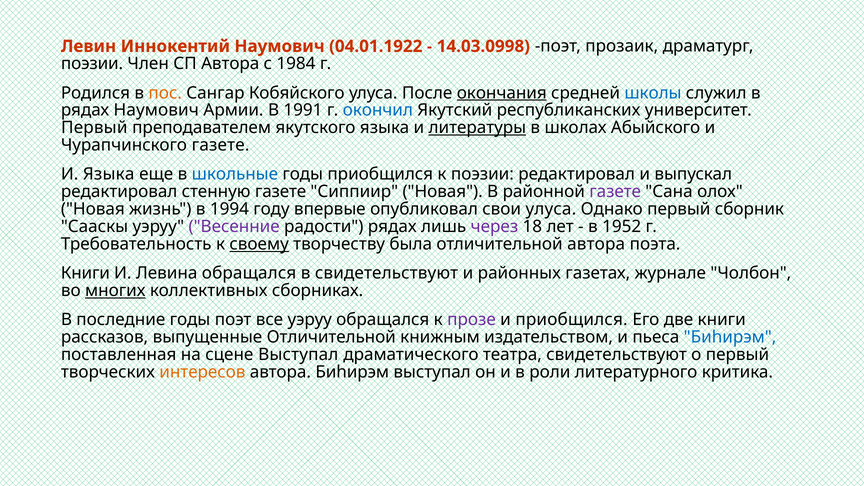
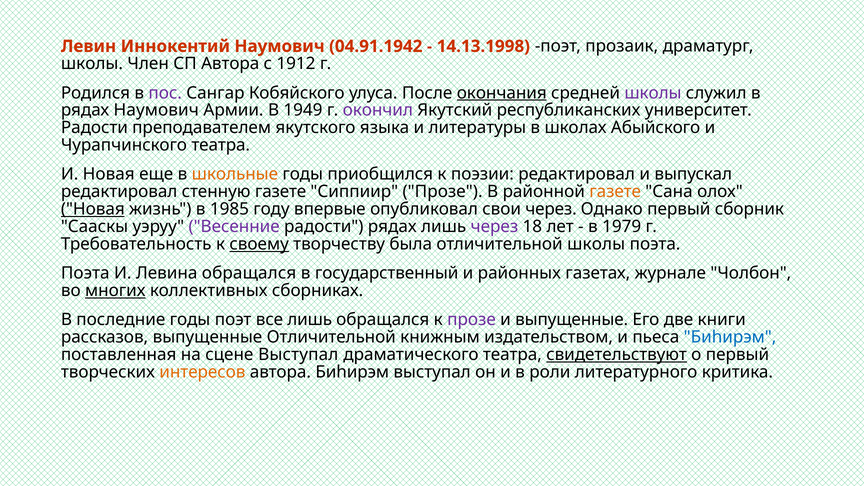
04.01.1922: 04.01.1922 -> 04.91.1942 (376, 46)
14.03.0998: 14.03.0998 -> 14.13.1998 (483, 46)
поэзии: поэзии -> школы (92, 64)
1984: 1984 -> 1912 (296, 64)
пос colour: orange -> purple (165, 93)
школы colour: blue -> purple (653, 93)
1991: 1991 -> 1949 (303, 110)
окончил colour: blue -> purple (378, 110)
Первый: Первый -> Радости (94, 128)
литературы underline: present -> none (477, 128)
Чурапчинского газете: газете -> театра (221, 145)
И Языка: Языка -> Новая (109, 174)
школьные colour: blue -> orange (235, 174)
Сиппиир Новая: Новая -> Прозе (443, 192)
газете colour: purple -> orange (615, 192)
Новая underline: none -> present (93, 209)
1994: 1994 -> 1985 (229, 209)
свои улуса: улуса -> через (551, 209)
1952: 1952 -> 1979 (622, 227)
отличительной автора: автора -> школы (596, 244)
Книги: Книги -> Поэта (85, 273)
в свидетельствуют: свидетельствуют -> государственный (387, 273)
все уэруу: уэруу -> лишь (310, 320)
и приобщился: приобщился -> выпущенные (572, 320)
свидетельствуют underline: none -> present (617, 355)
